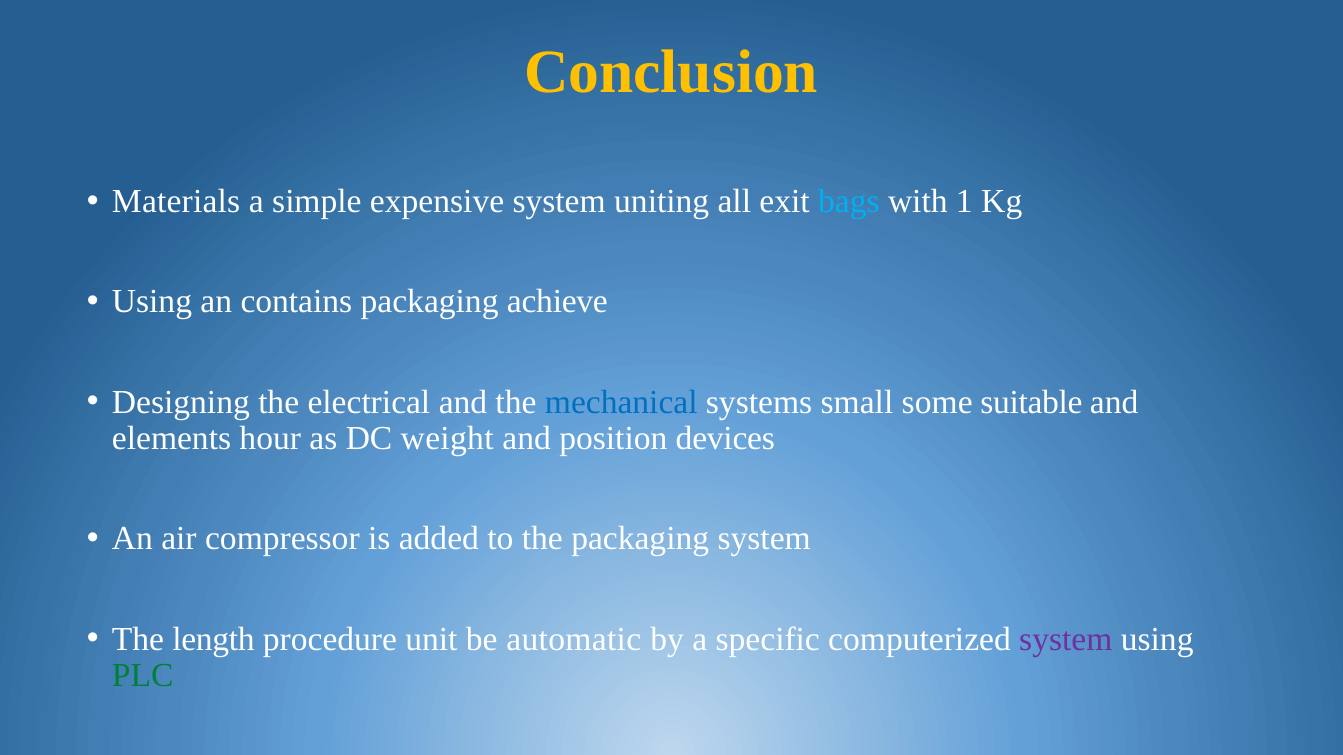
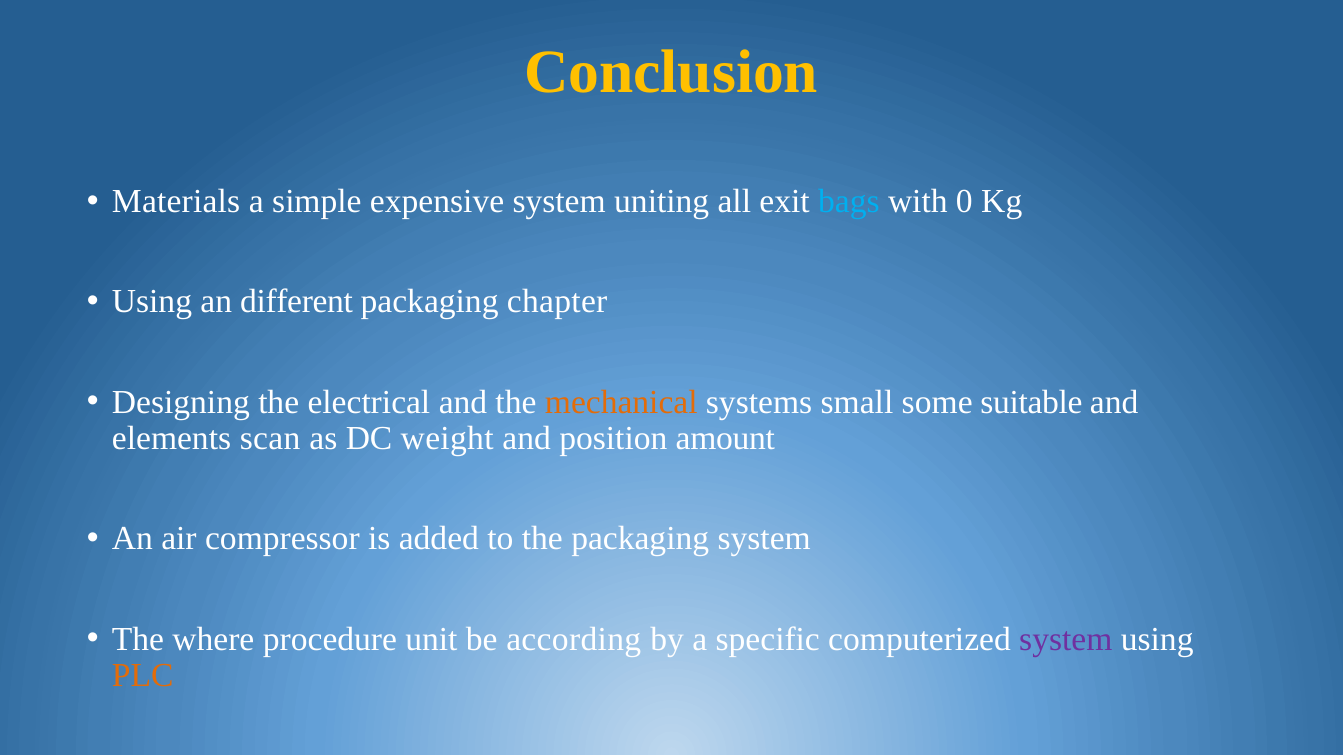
1: 1 -> 0 (964, 201)
contains: contains -> different (297, 302)
achieve: achieve -> chapter (557, 302)
mechanical colour: blue -> orange (621, 402)
hour: hour -> scan (270, 439)
devices: devices -> amount (725, 439)
length: length -> where (213, 640)
automatic: automatic -> according (574, 640)
PLC colour: green -> orange (143, 676)
